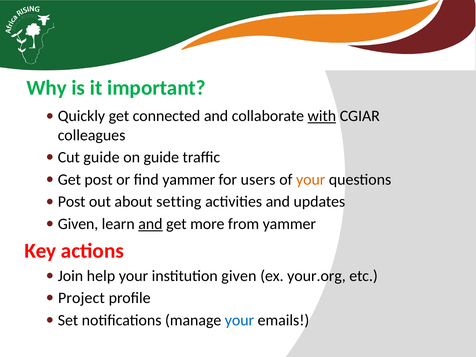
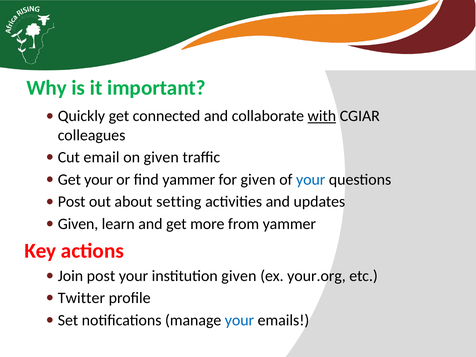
Cut guide: guide -> email (101, 157)
on guide: guide -> given (161, 157)
Get post: post -> your (99, 180)
for users: users -> given (258, 180)
your colour: orange -> blue (311, 180)
and underline: present -> none (150, 224)
Join help: help -> post (101, 276)
Project: Project -> Twitter (81, 298)
